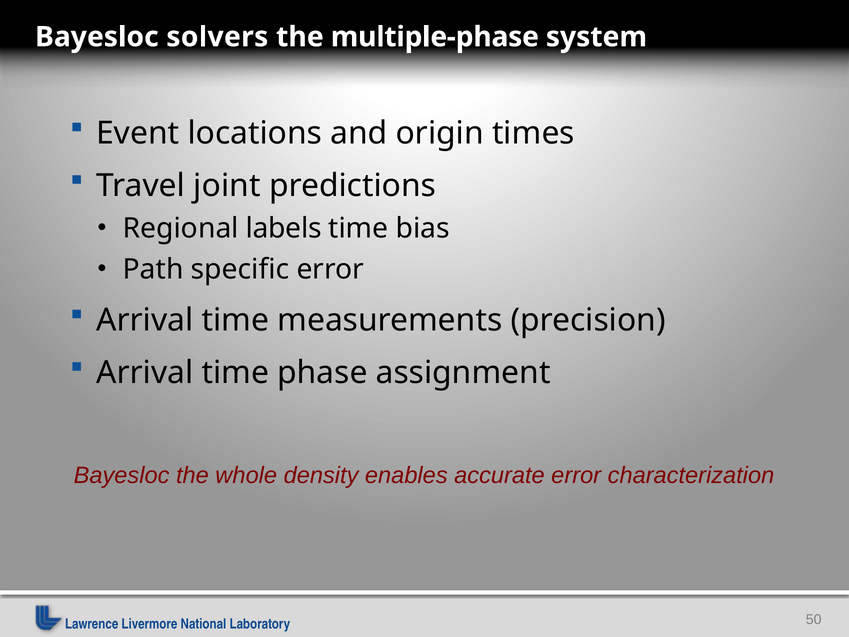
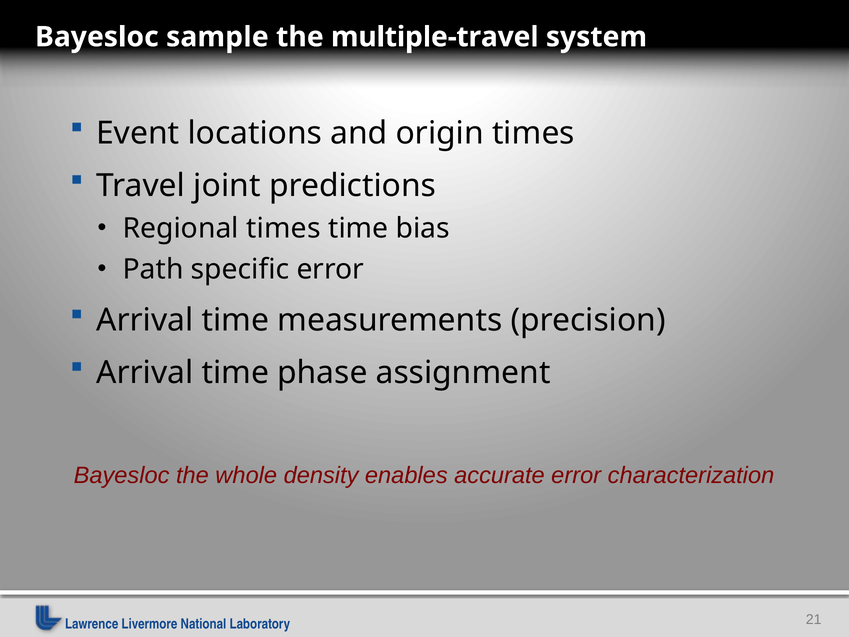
solvers: solvers -> sample (217, 37)
multiple-phase: multiple-phase -> multiple-travel (435, 37)
Regional labels: labels -> times (283, 228)
50: 50 -> 21 (814, 619)
